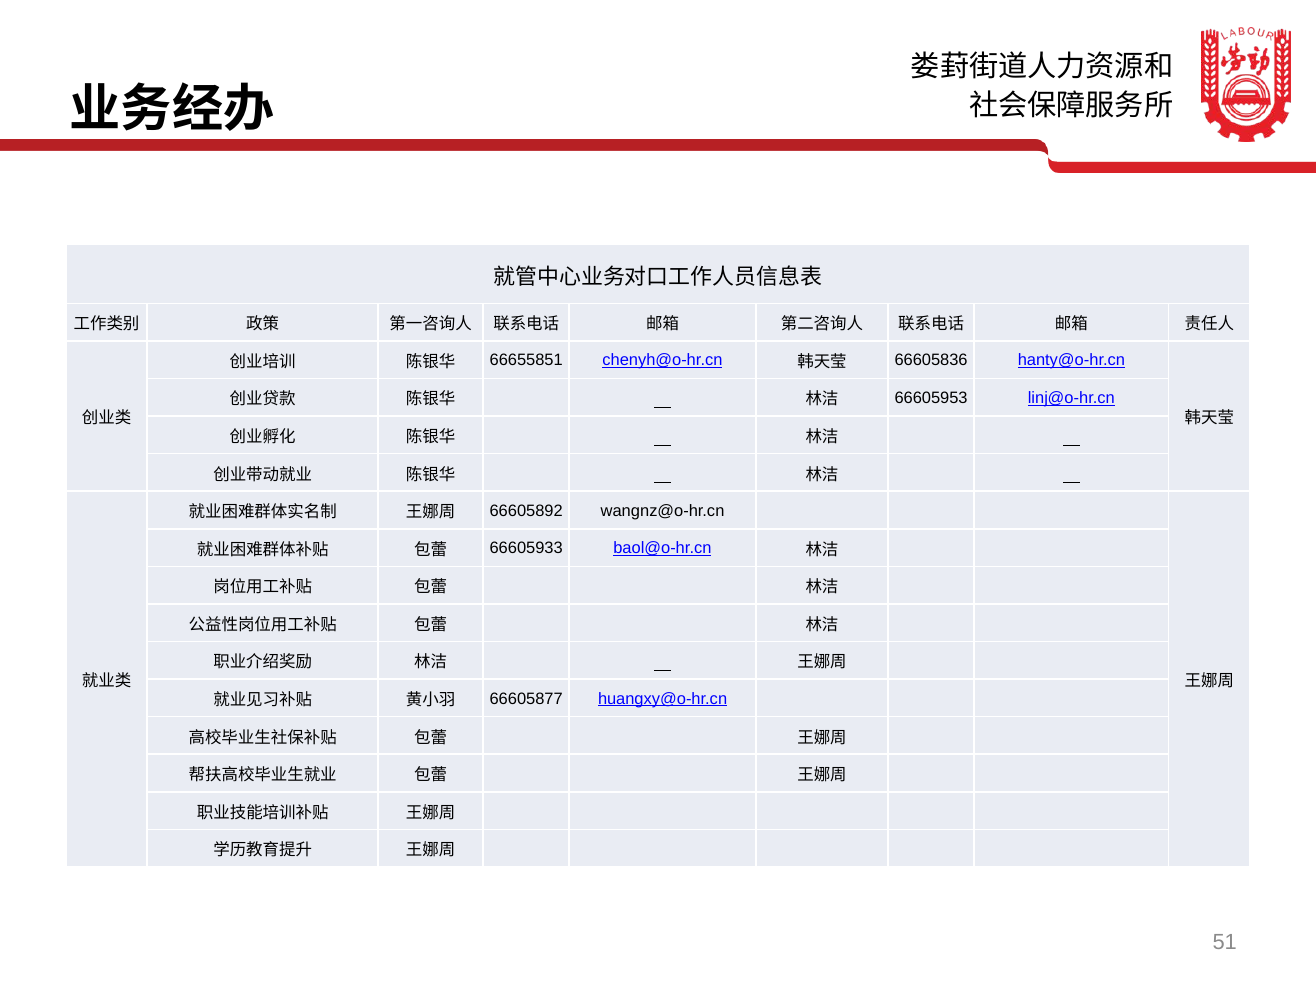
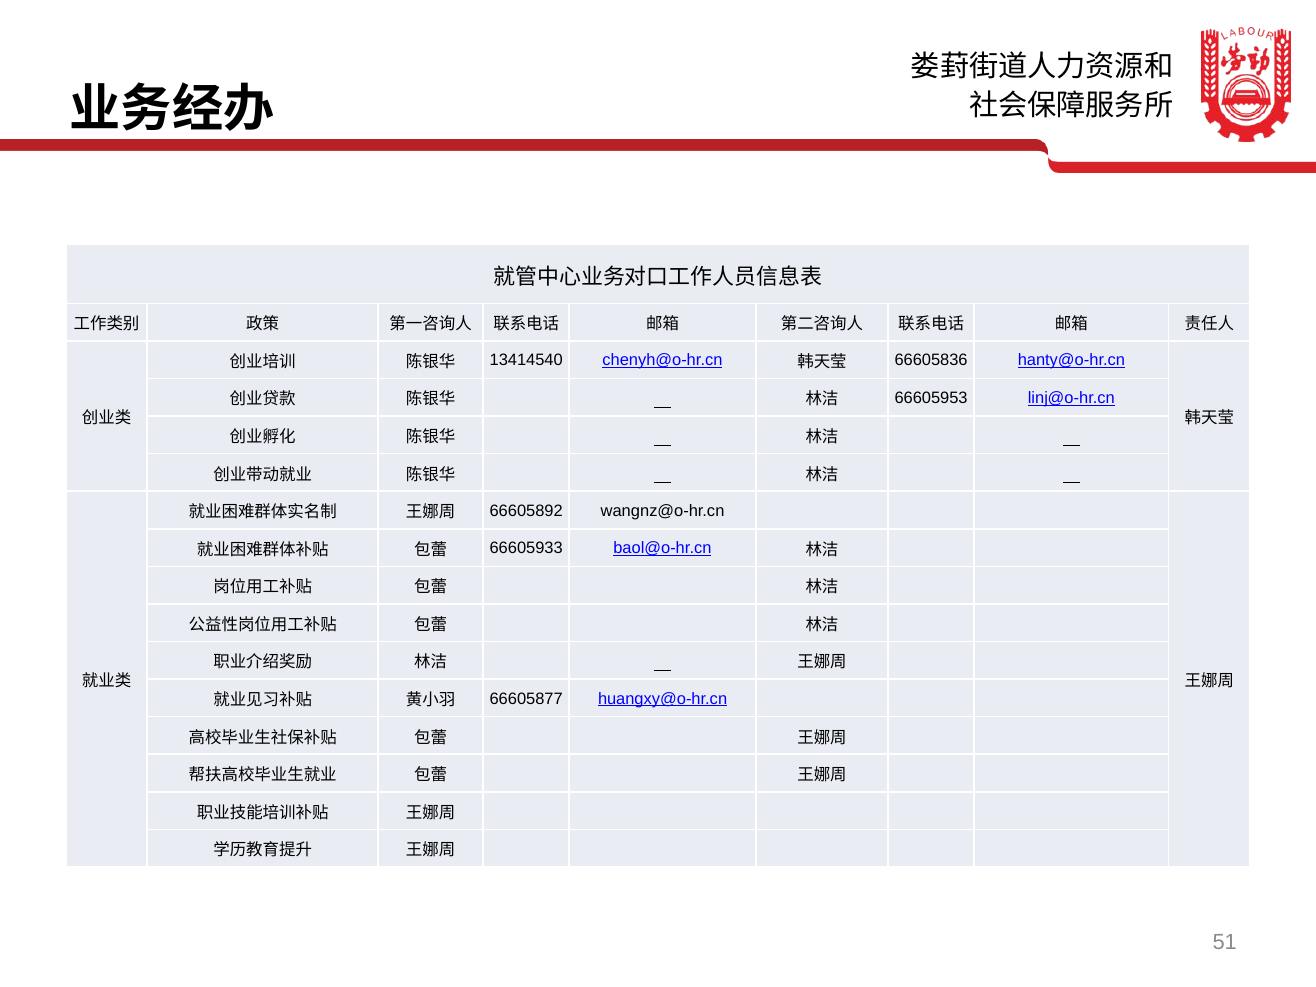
66655851: 66655851 -> 13414540 (526, 361)
